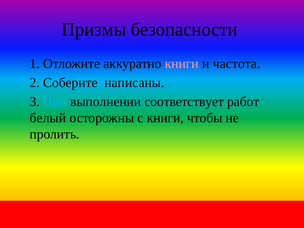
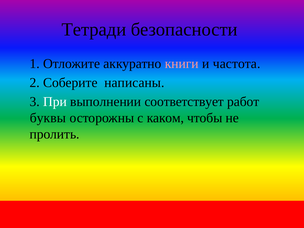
Призмы: Призмы -> Тетради (94, 29)
При colour: light blue -> white (55, 102)
белый: белый -> буквы (48, 118)
с книги: книги -> каком (165, 118)
